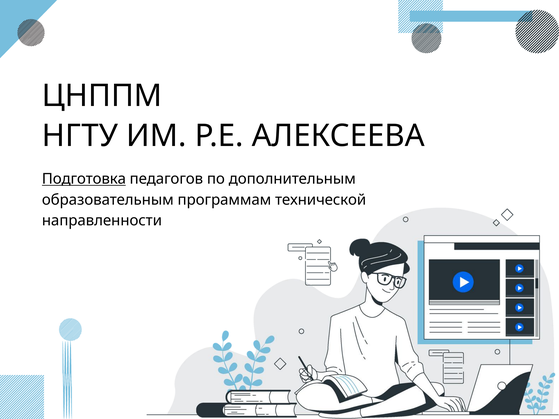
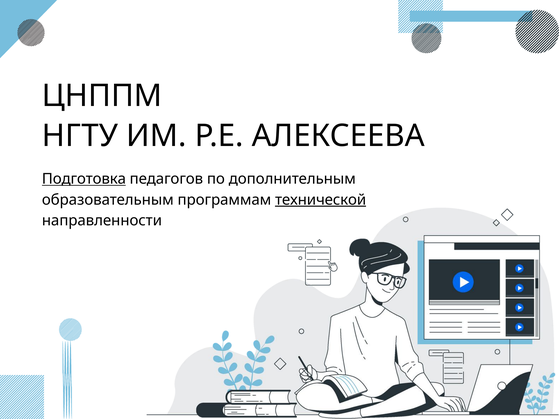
технической underline: none -> present (321, 200)
